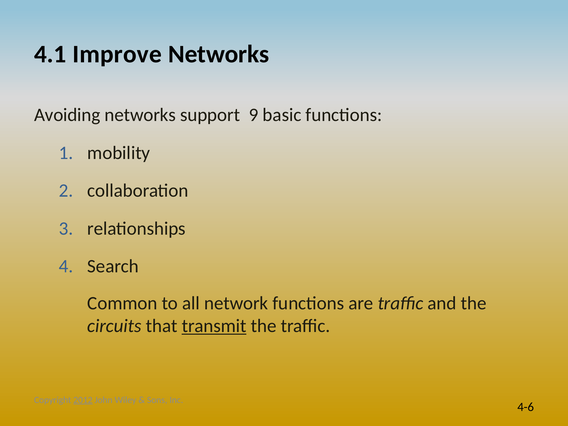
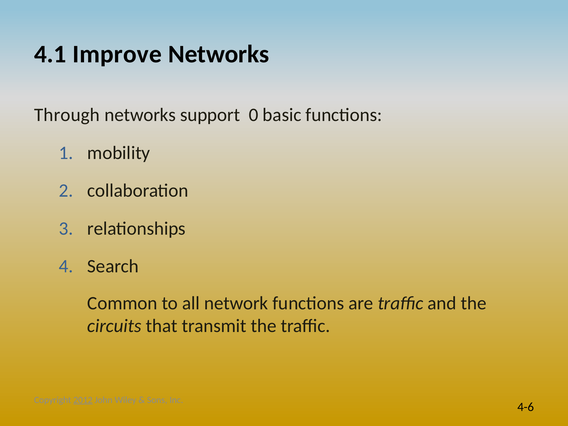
Avoiding: Avoiding -> Through (67, 115)
9: 9 -> 0 (254, 115)
transmit underline: present -> none (214, 326)
